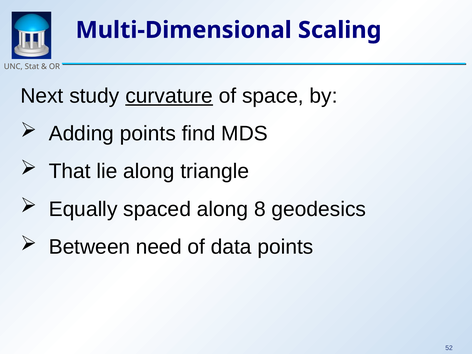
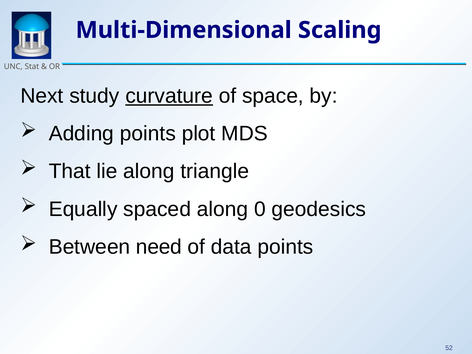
find: find -> plot (199, 134)
8: 8 -> 0 (260, 209)
